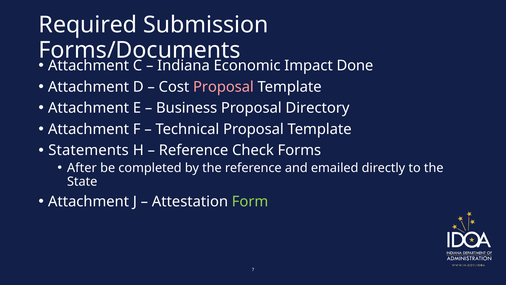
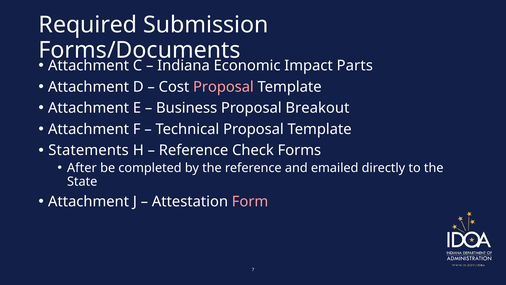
Done: Done -> Parts (355, 66)
Directory: Directory -> Breakout (317, 108)
Form colour: light green -> pink (250, 201)
